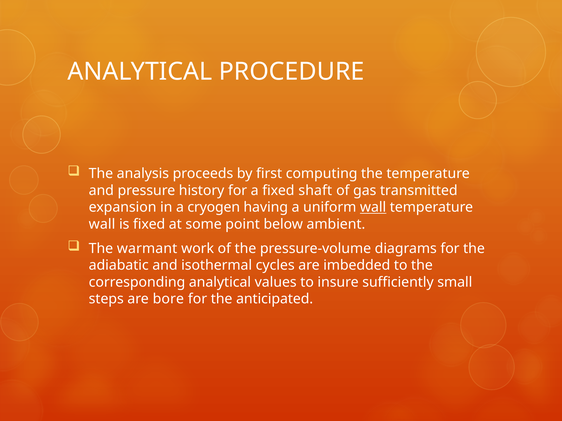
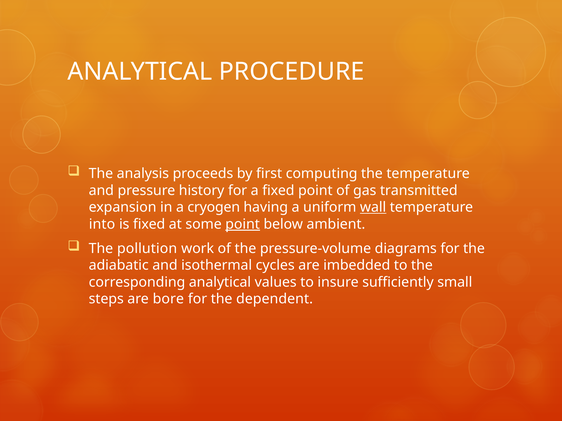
fixed shaft: shaft -> point (315, 191)
wall: wall -> into (102, 224)
point underline: none -> present (243, 224)
warmant: warmant -> pollution (147, 249)
anticipated: anticipated -> dependent (275, 299)
